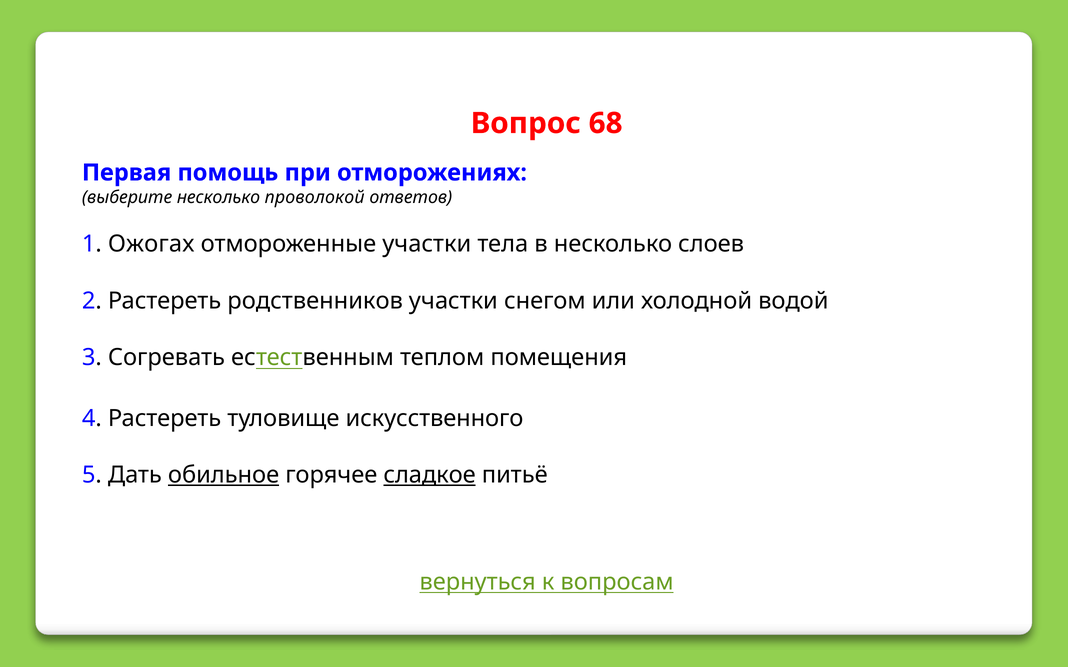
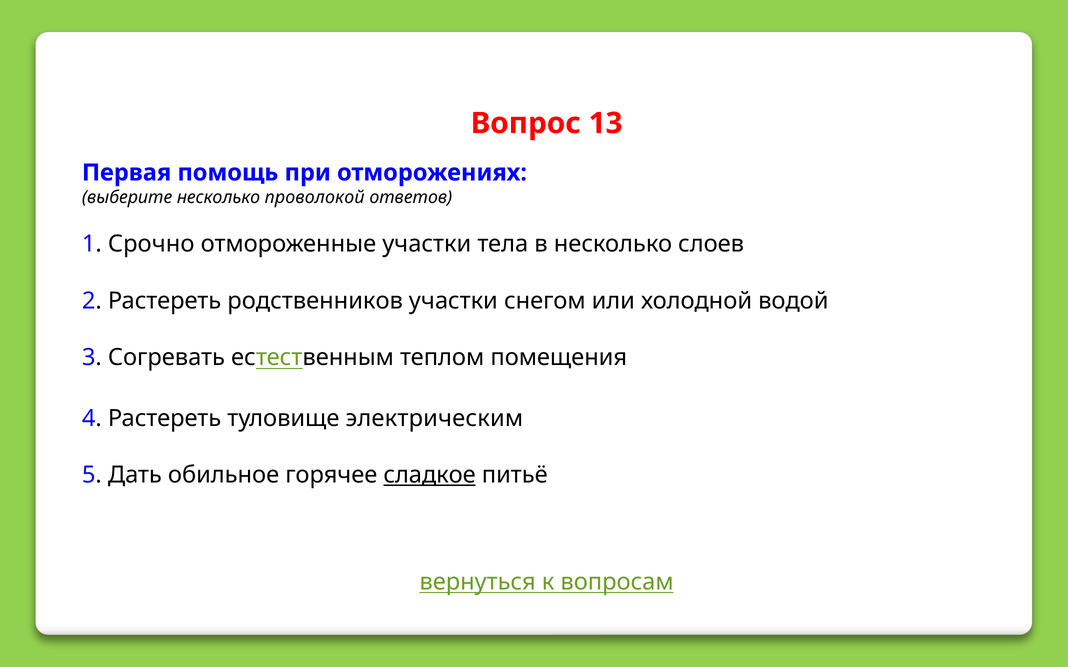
68: 68 -> 13 (606, 123)
Ожогах: Ожогах -> Срочно (151, 244)
искусственного: искусственного -> электрическим (434, 419)
обильное underline: present -> none (224, 475)
